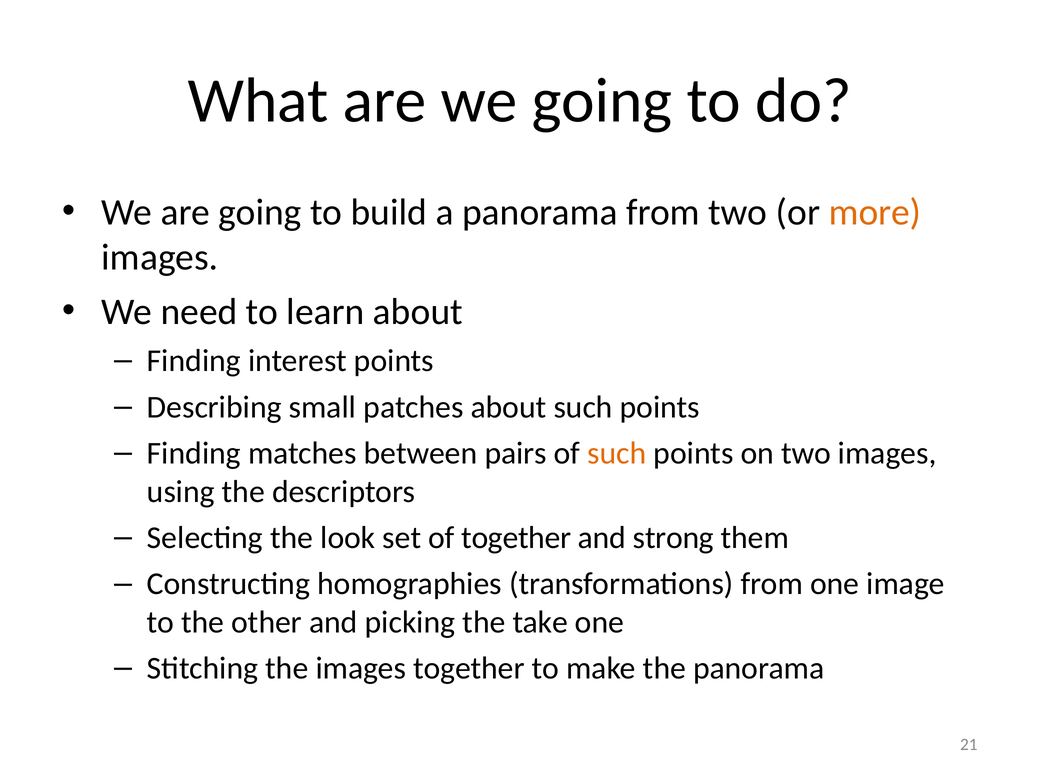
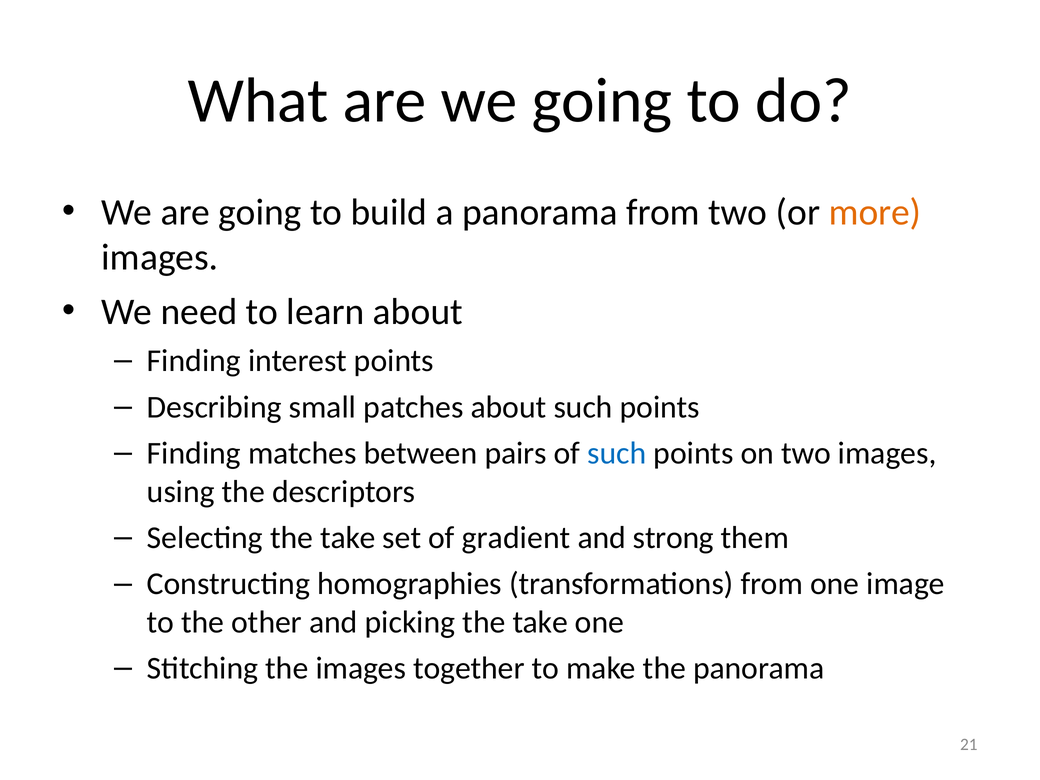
such colour: orange -> blue (617, 453)
Selecting the look: look -> take (348, 538)
of together: together -> gradient (516, 538)
